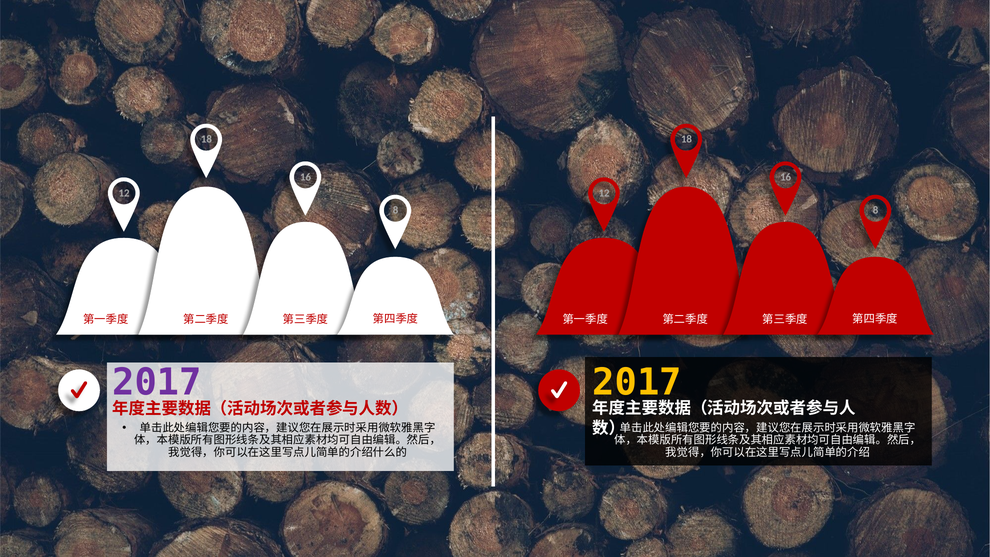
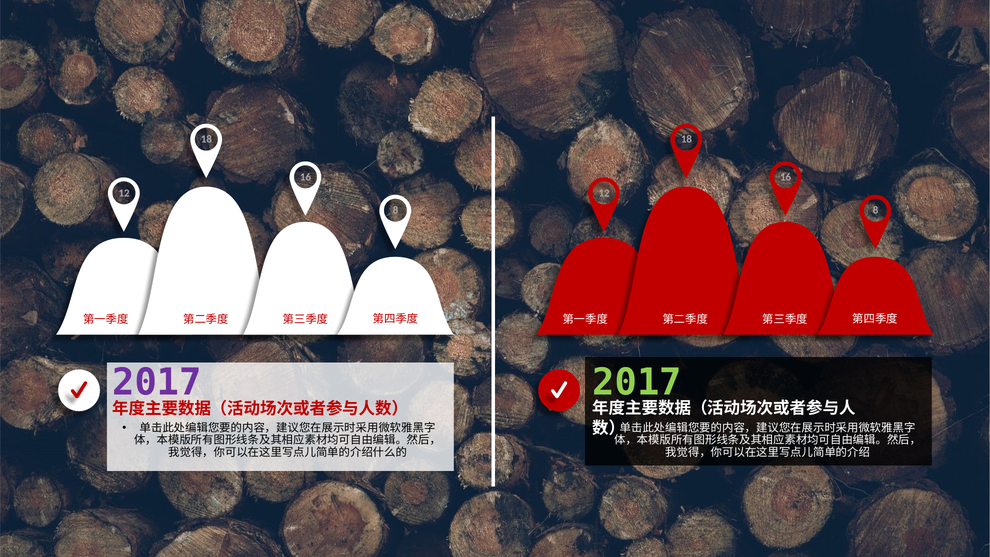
2017 colour: yellow -> light green (637, 382)
